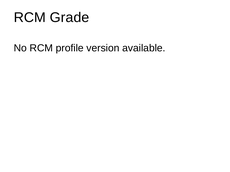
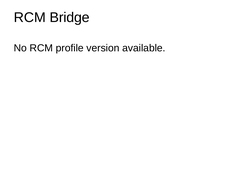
Grade: Grade -> Bridge (70, 17)
